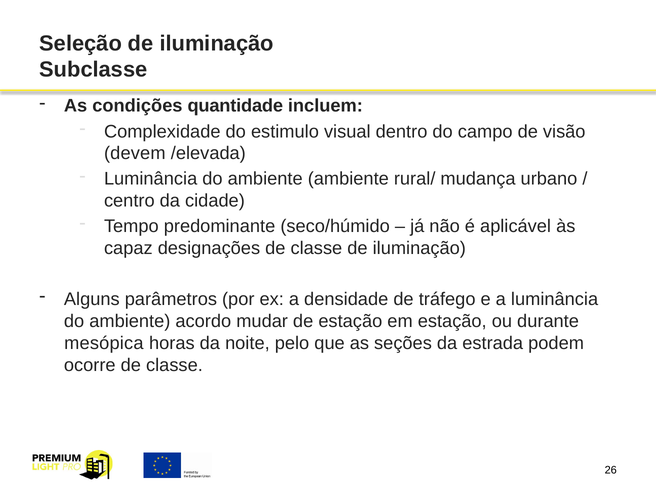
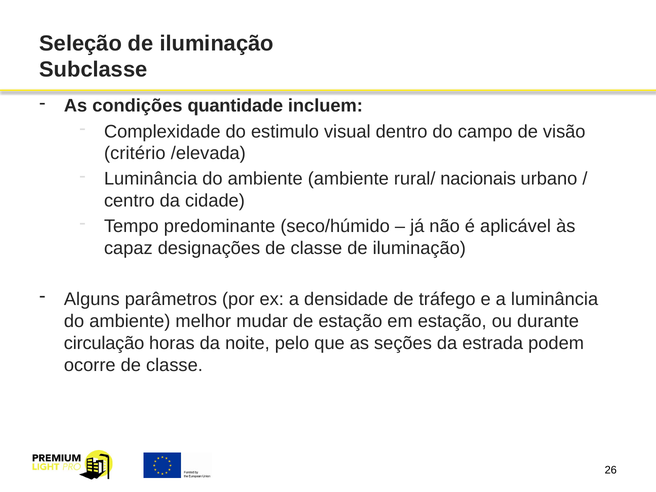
devem: devem -> critério (135, 153)
mudança: mudança -> nacionais (478, 179)
acordo: acordo -> melhor (203, 321)
mesópica: mesópica -> circulação (104, 343)
